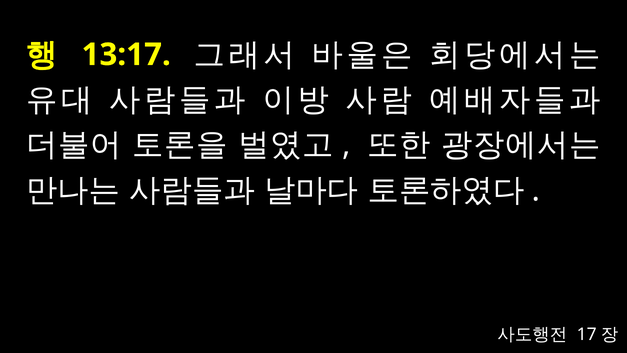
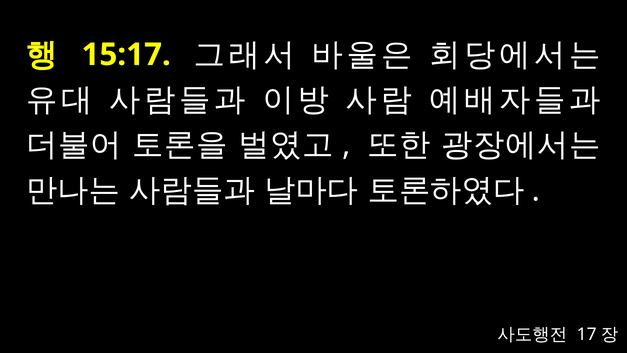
13:17: 13:17 -> 15:17 (126, 55)
